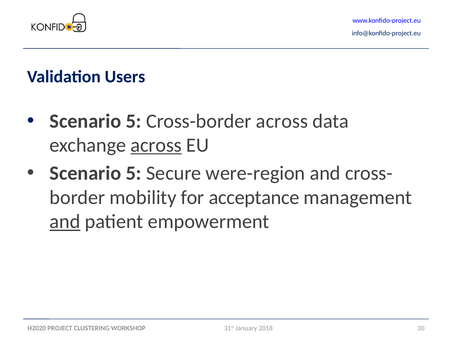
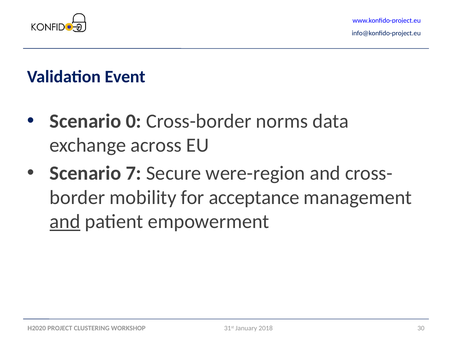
Users: Users -> Event (125, 77)
5: 5 -> 0 (134, 121)
Cross-border across: across -> norms (282, 121)
across underline: present -> none (156, 145)
5: 5 -> 7 (134, 173)
